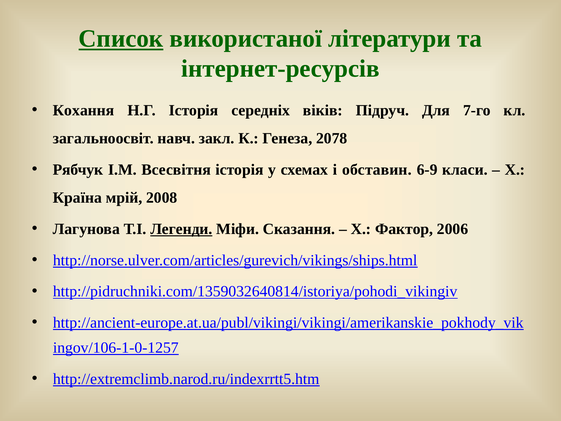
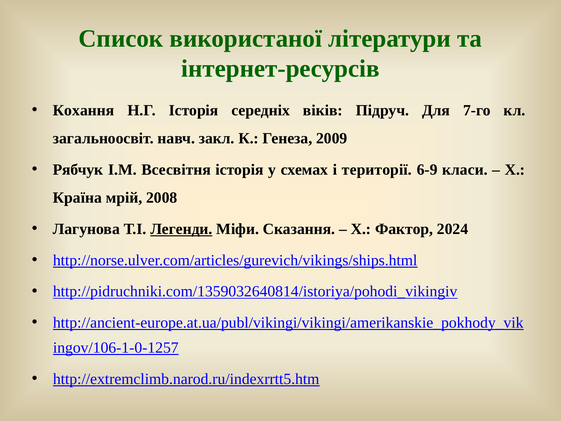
Список underline: present -> none (121, 39)
2078: 2078 -> 2009 (332, 138)
обставин: обставин -> території (377, 170)
2006: 2006 -> 2024 (453, 229)
